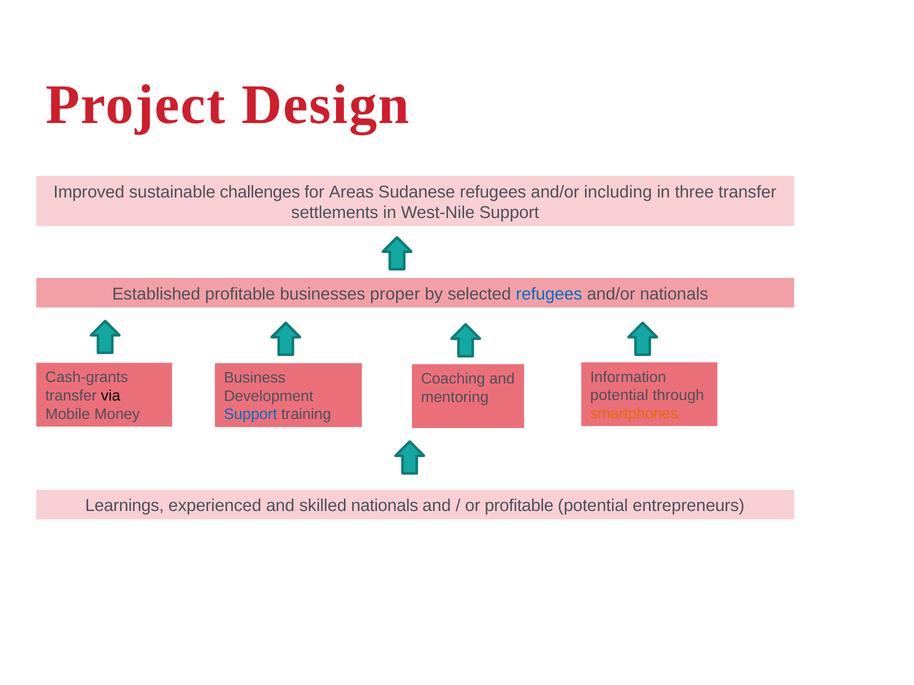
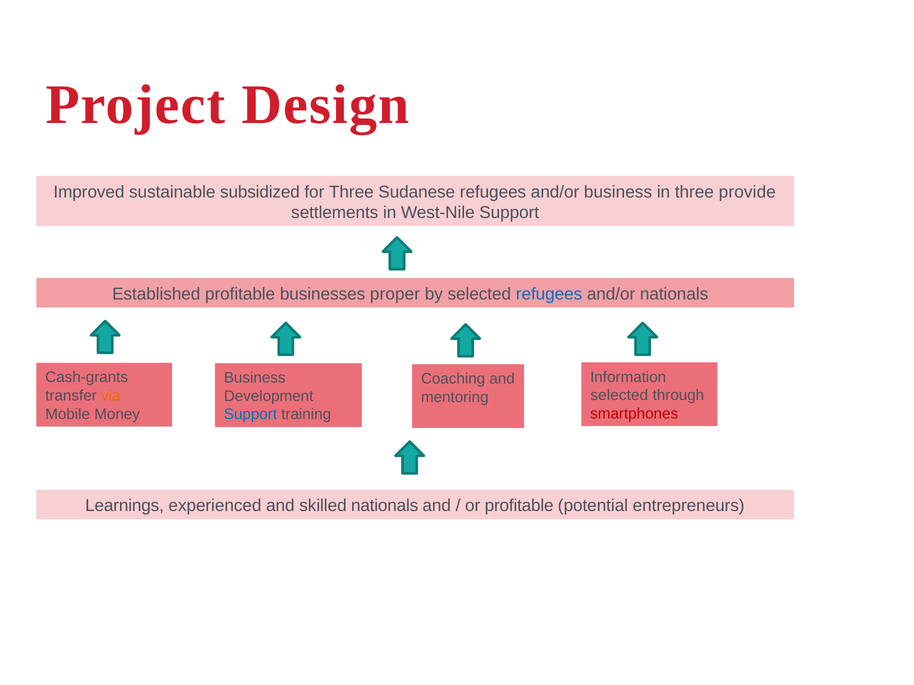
challenges: challenges -> subsidized (260, 192)
for Areas: Areas -> Three (351, 192)
and/or including: including -> business (618, 192)
three transfer: transfer -> provide (747, 192)
potential: potential -> selected (619, 396)
via colour: black -> orange (111, 396)
smartphones colour: orange -> red (634, 414)
